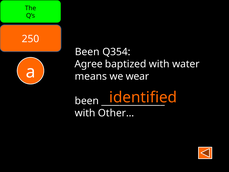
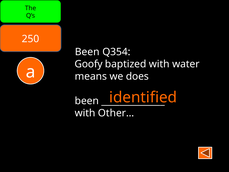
Agree: Agree -> Goofy (89, 64)
wear: wear -> does (137, 76)
